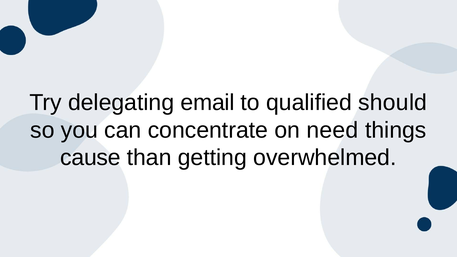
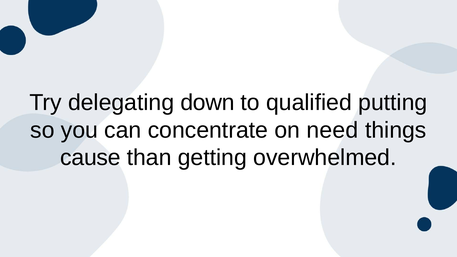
email: email -> down (208, 102)
should: should -> putting (393, 102)
